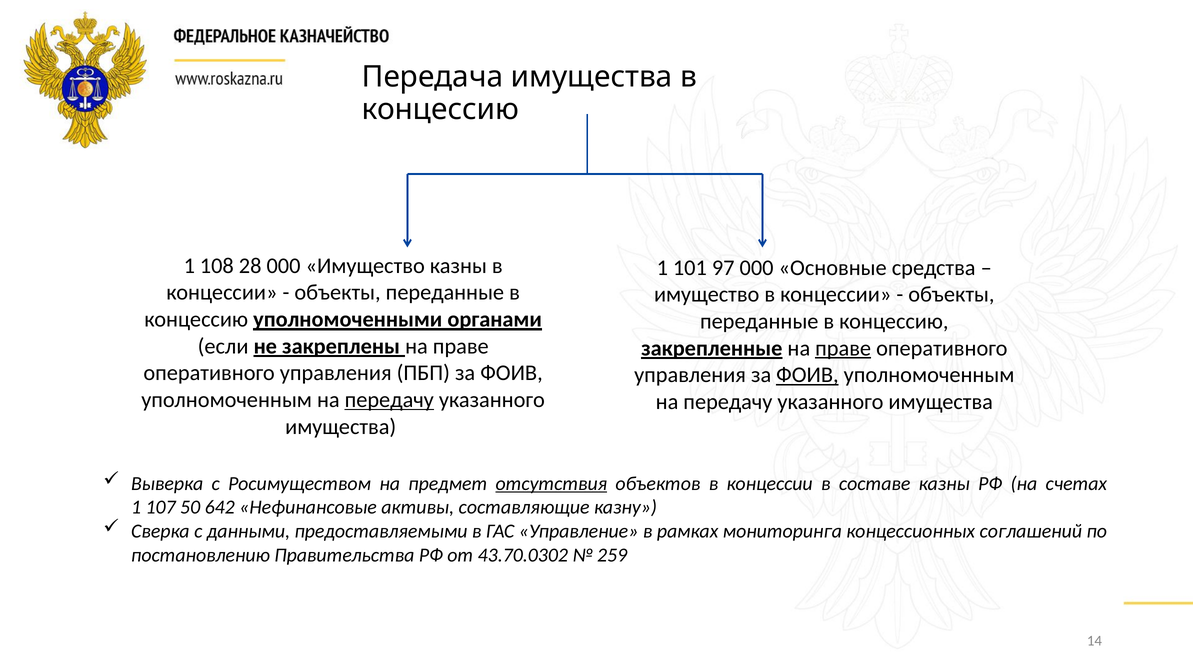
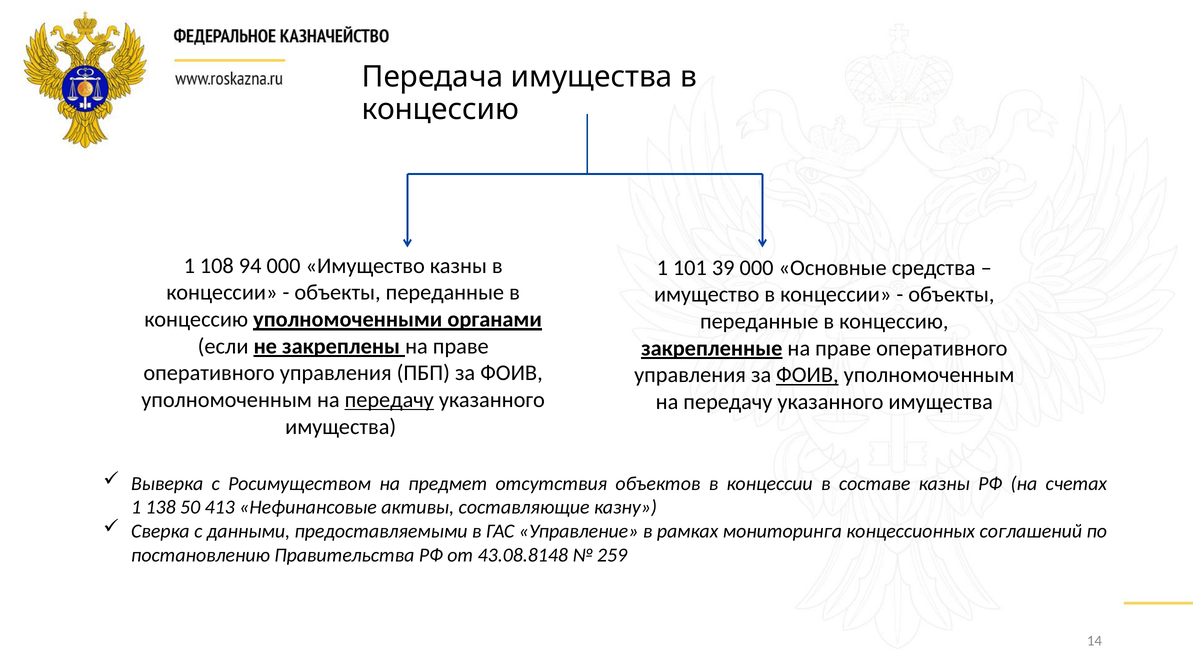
28: 28 -> 94 (250, 266)
97: 97 -> 39 (723, 268)
праве underline: present -> none (843, 348)
отсутствия underline: present -> none (551, 484)
107: 107 -> 138 (161, 507)
642: 642 -> 413 (220, 507)
43.70.0302: 43.70.0302 -> 43.08.8148 (523, 555)
